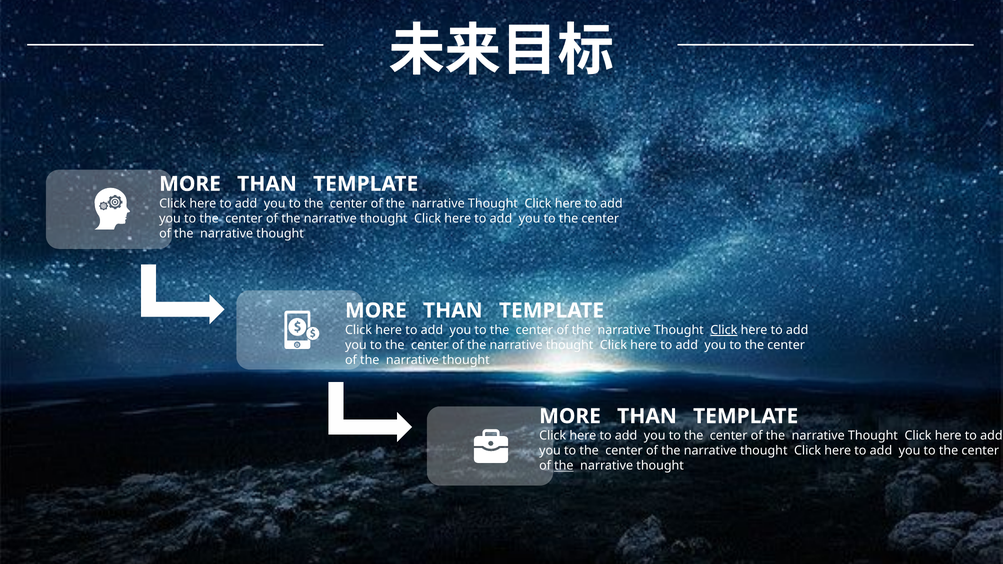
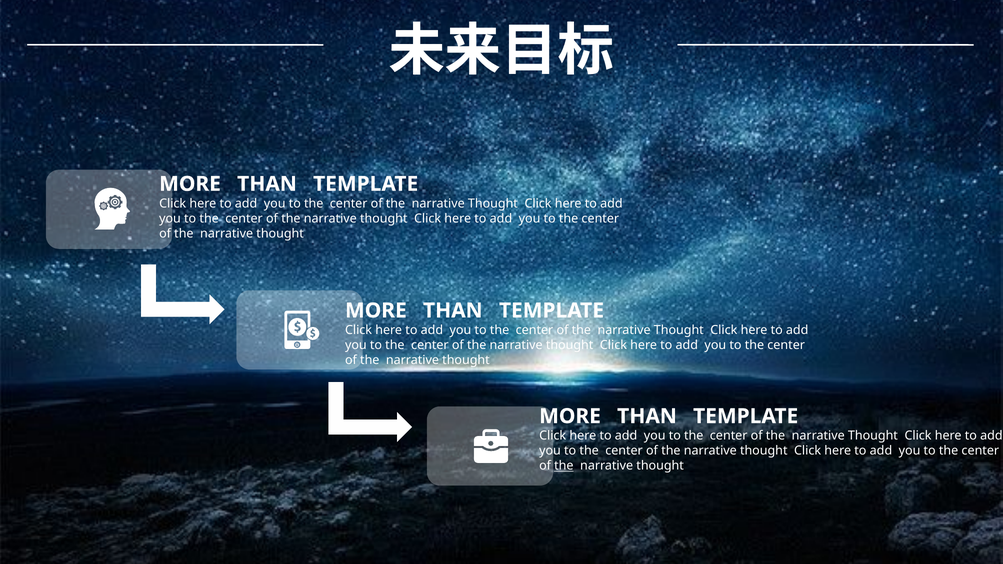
Click underline: present -> none (724, 330)
